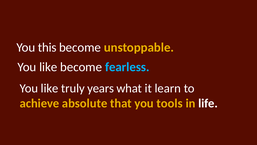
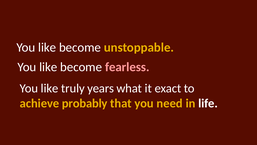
this: this -> like (47, 47)
fearless colour: light blue -> pink (127, 67)
learn: learn -> exact (168, 88)
absolute: absolute -> probably (85, 103)
tools: tools -> need (170, 103)
